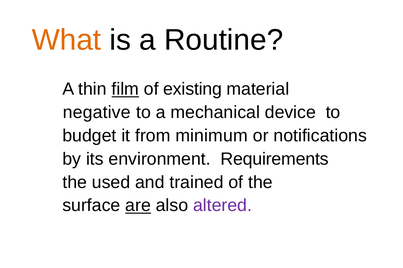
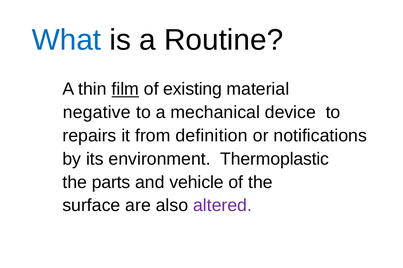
What colour: orange -> blue (66, 40)
budget: budget -> repairs (89, 136)
minimum: minimum -> definition (212, 136)
Requirements: Requirements -> Thermoplastic (275, 159)
used: used -> parts (111, 182)
trained: trained -> vehicle (197, 182)
are underline: present -> none (138, 206)
